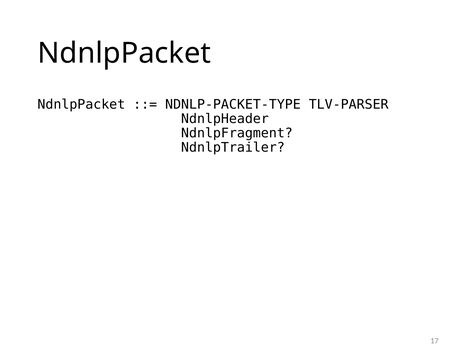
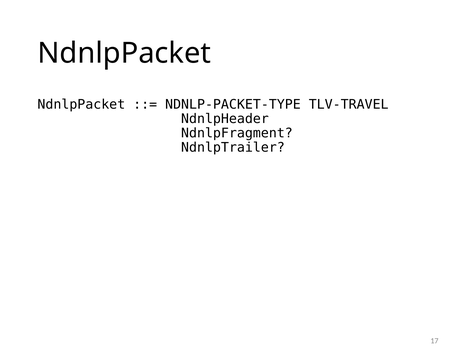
TLV-PARSER: TLV-PARSER -> TLV-TRAVEL (349, 104)
